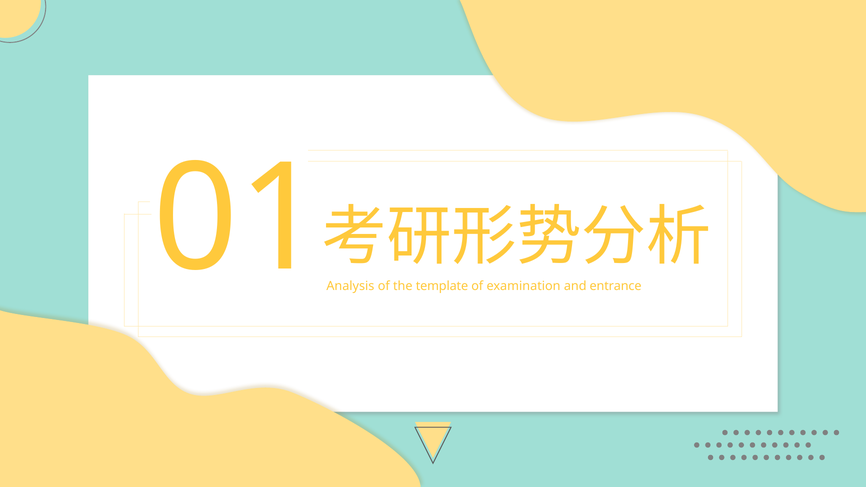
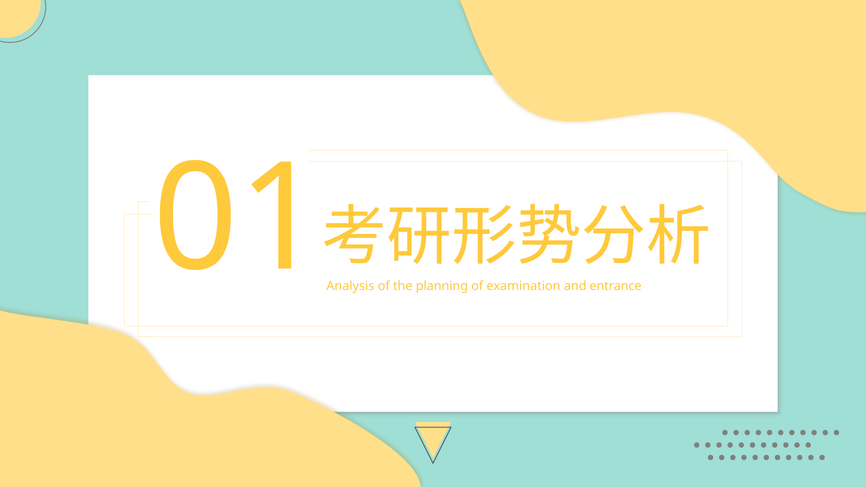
template: template -> planning (442, 286)
